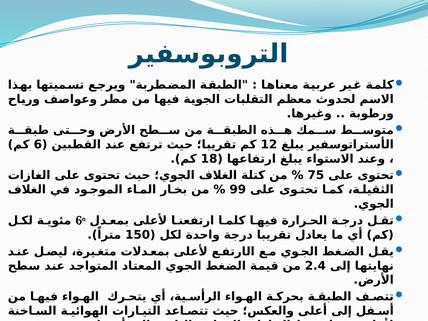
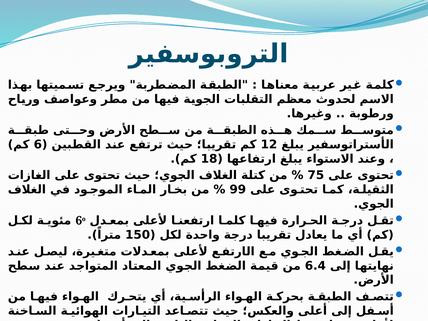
2.4: 2.4 -> 6.4 (315, 266)
